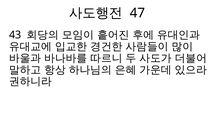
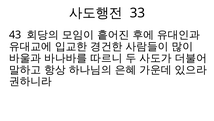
47: 47 -> 33 (137, 13)
